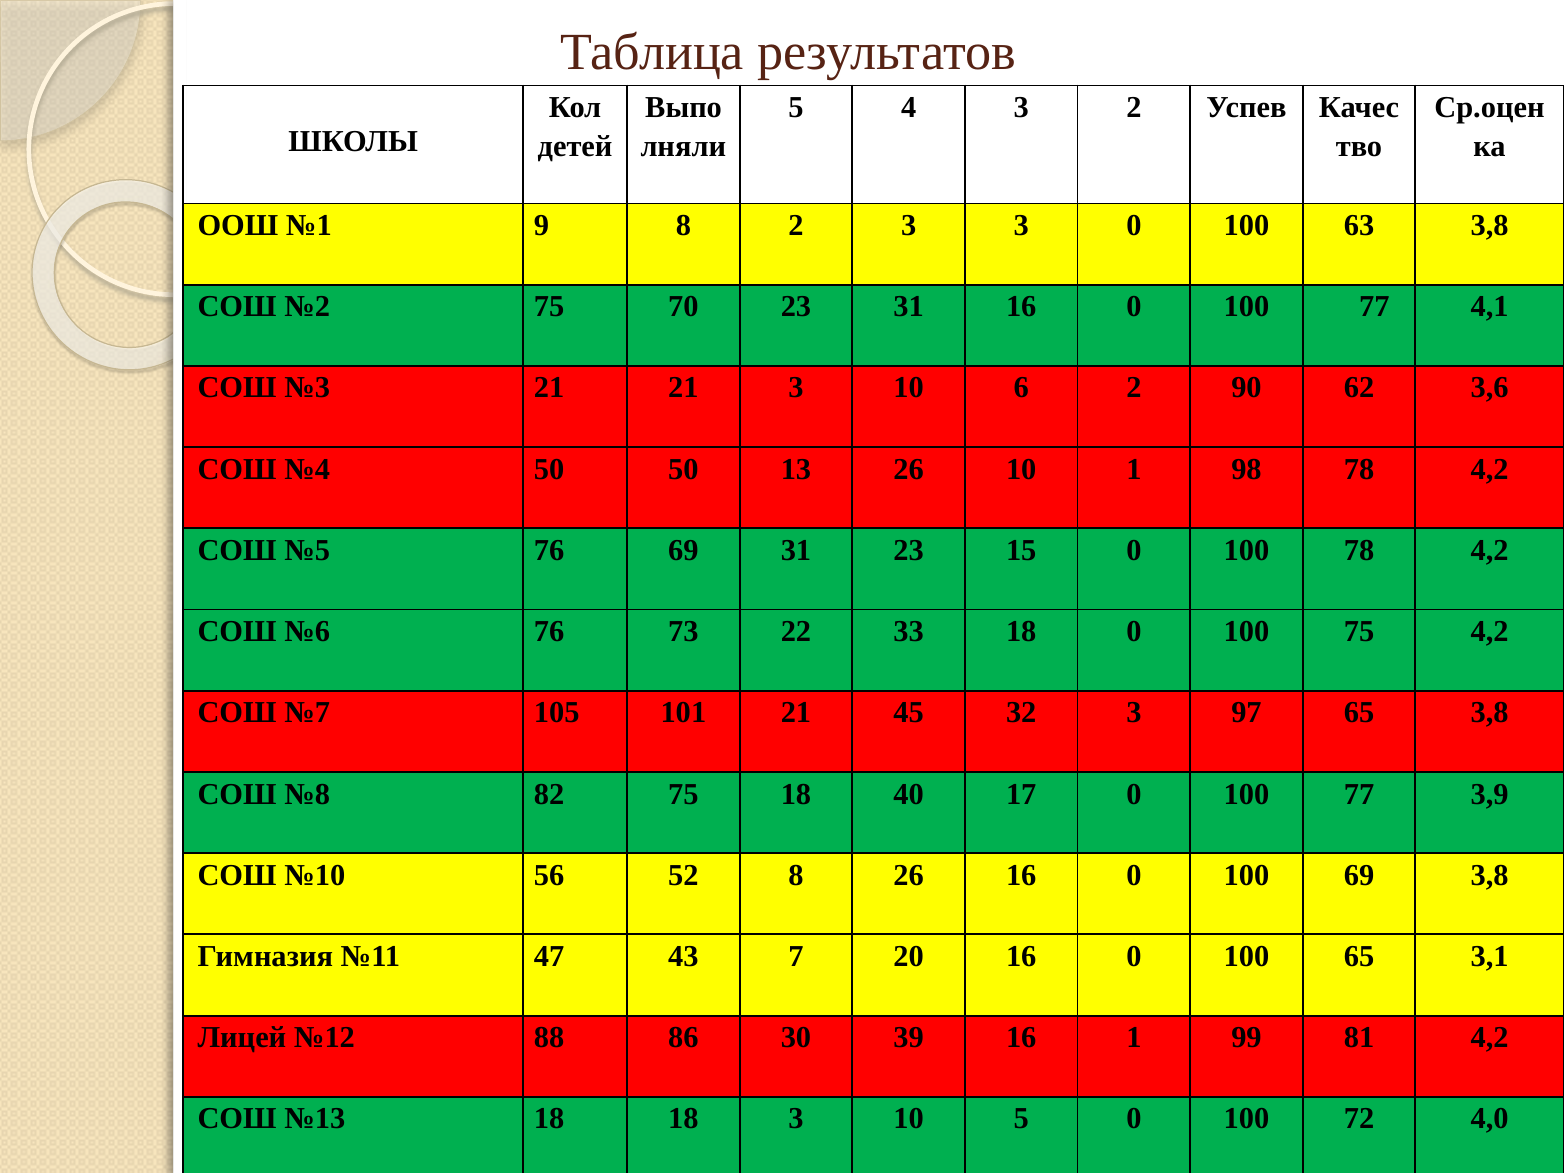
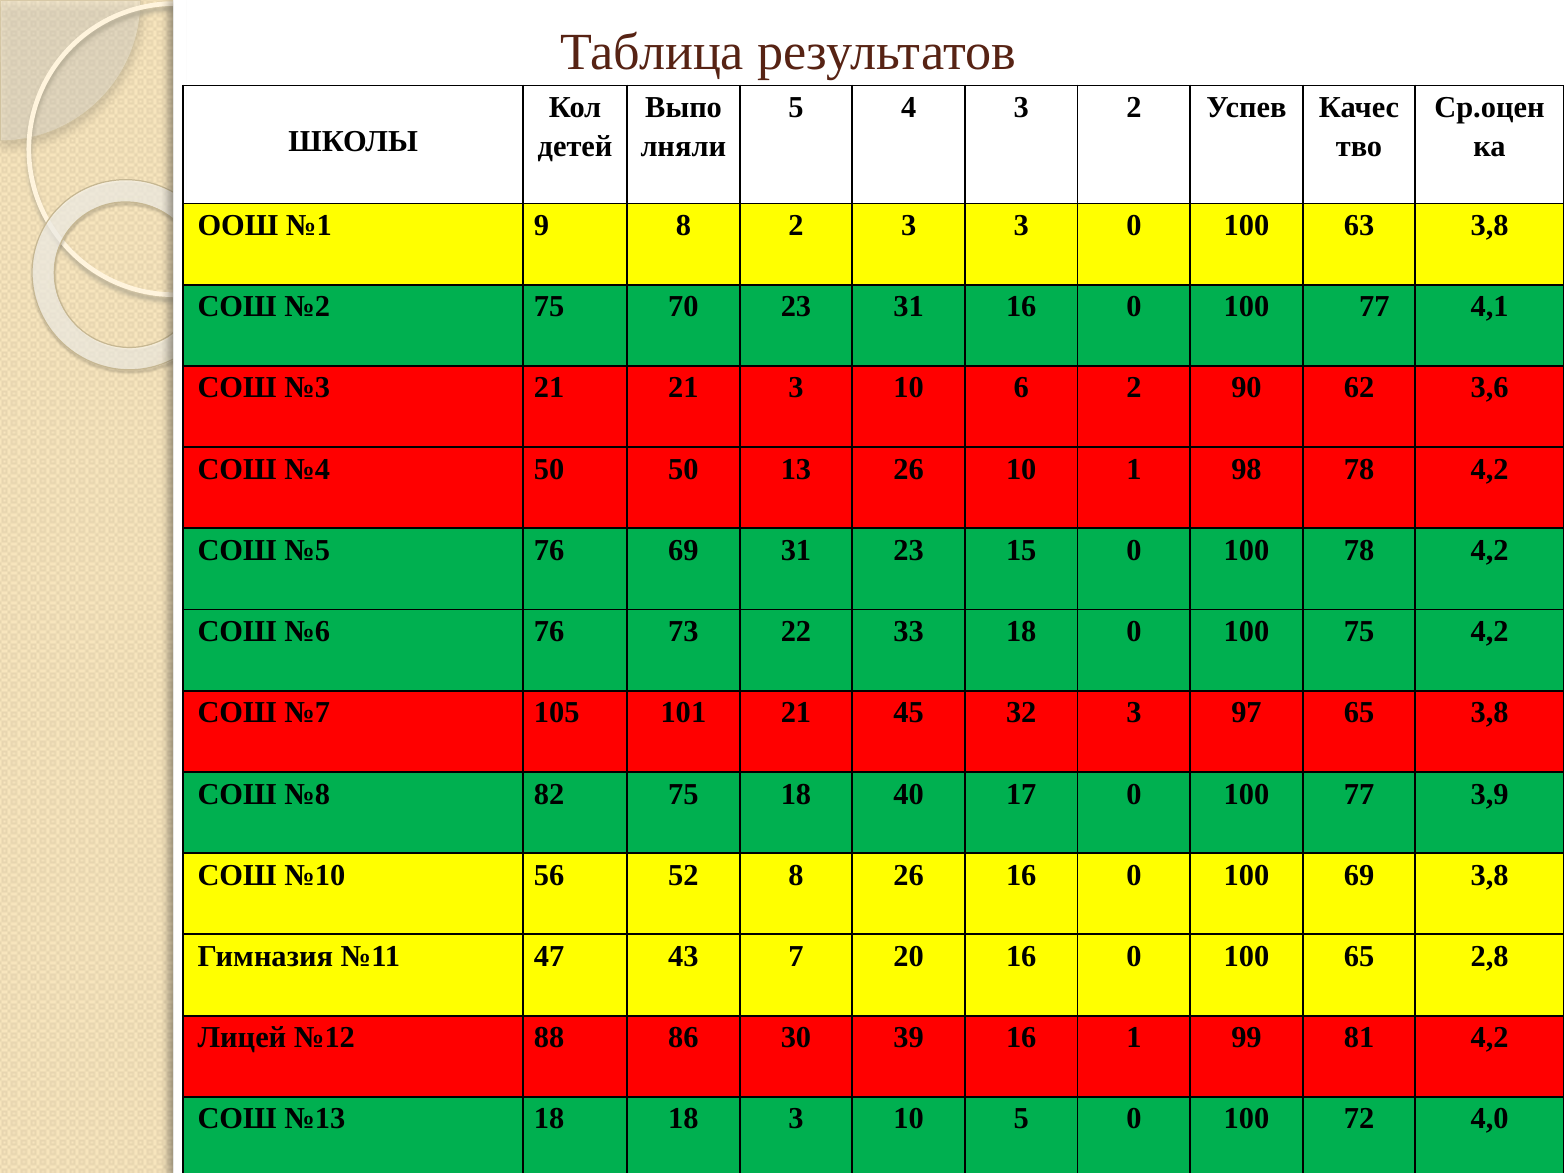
3,1: 3,1 -> 2,8 (1490, 956)
